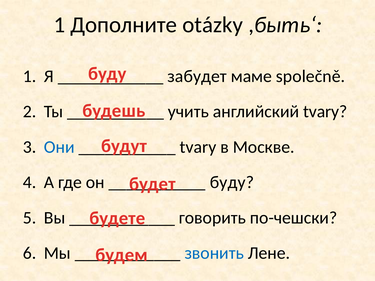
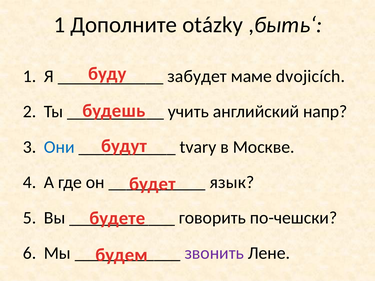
společně: společně -> dvojicích (311, 76)
английский tvary: tvary -> напр (325, 112)
буду: буду -> язык (232, 183)
звонить colour: blue -> purple (214, 253)
